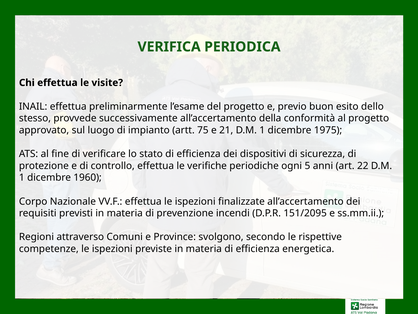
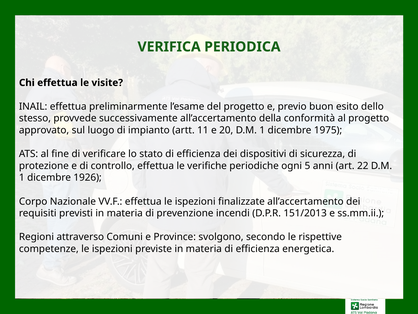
75: 75 -> 11 (203, 130)
21: 21 -> 20 (226, 130)
1960: 1960 -> 1926 (88, 177)
151/2095: 151/2095 -> 151/2013 (305, 213)
